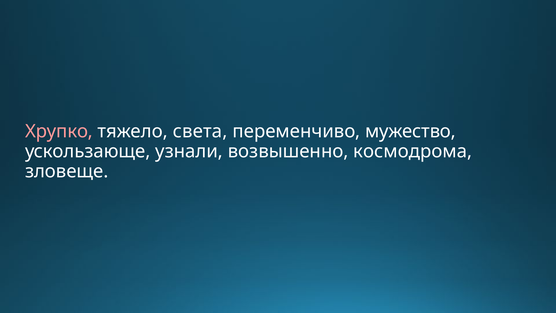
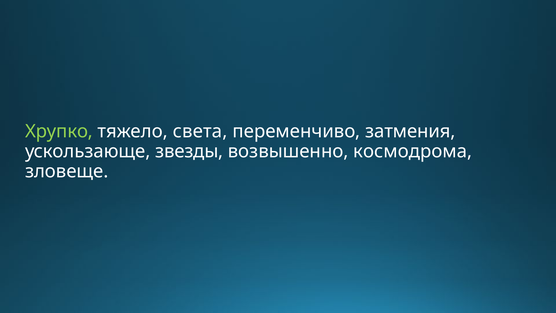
Хрупко colour: pink -> light green (59, 131)
мужество: мужество -> затмения (410, 131)
узнали: узнали -> звезды (189, 151)
